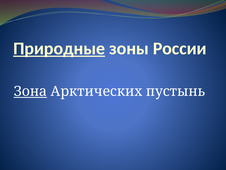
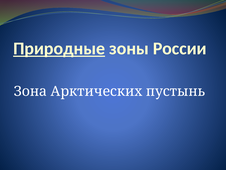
Зона underline: present -> none (30, 91)
